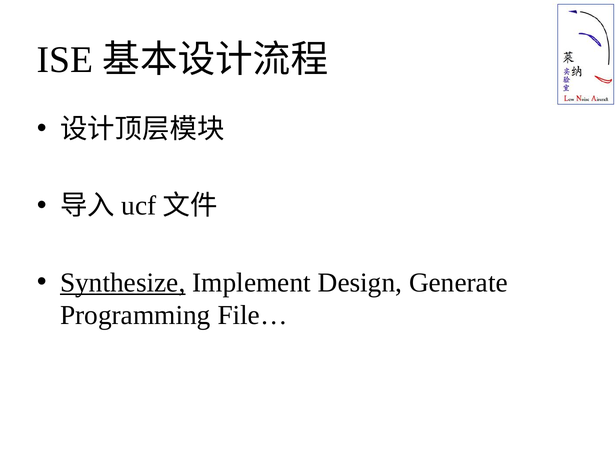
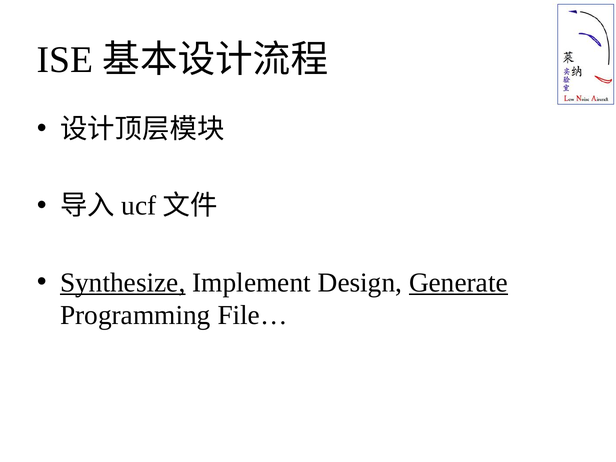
Generate underline: none -> present (458, 283)
